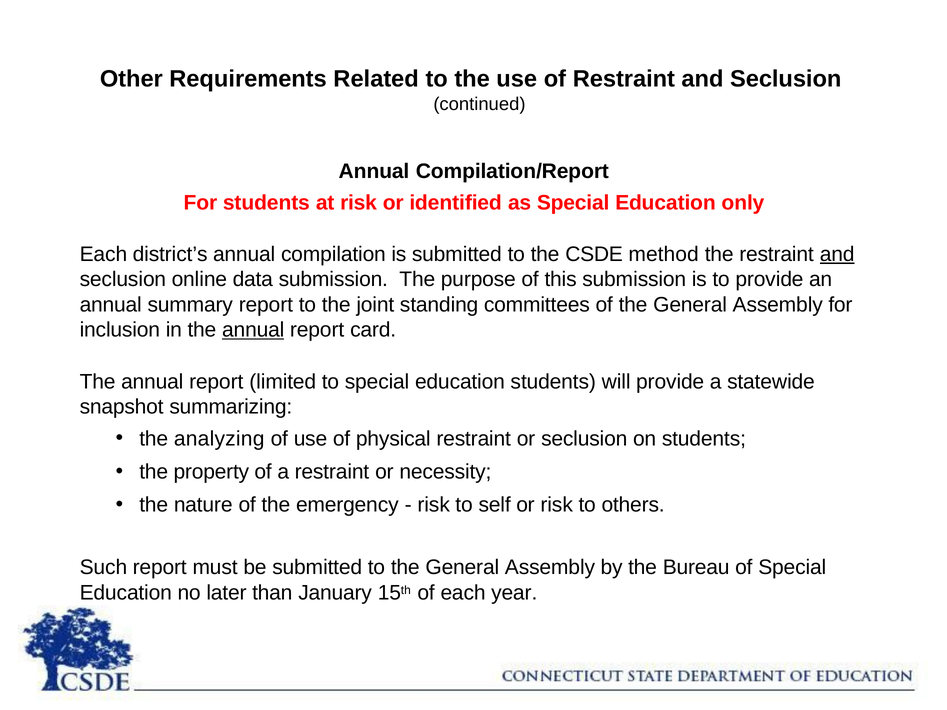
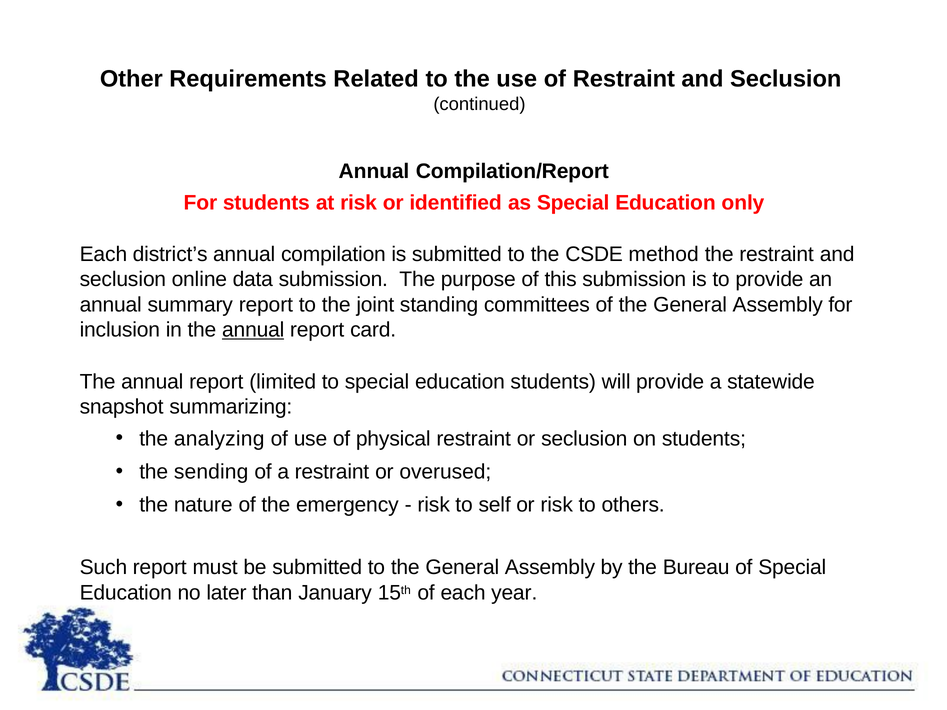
and underline: present -> none (837, 254)
property: property -> sending (211, 472)
necessity: necessity -> overused (445, 472)
